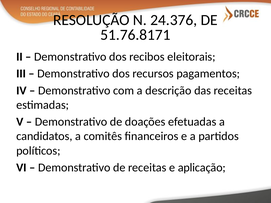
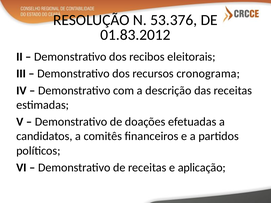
24.376: 24.376 -> 53.376 (174, 20)
51.76.8171: 51.76.8171 -> 01.83.2012 (135, 35)
pagamentos: pagamentos -> cronograma (208, 74)
